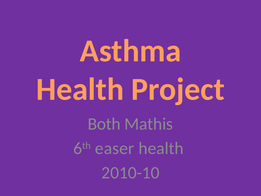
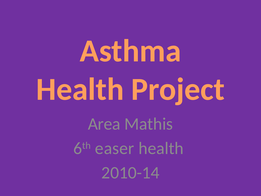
Both: Both -> Area (104, 124)
2010-10: 2010-10 -> 2010-14 (130, 173)
